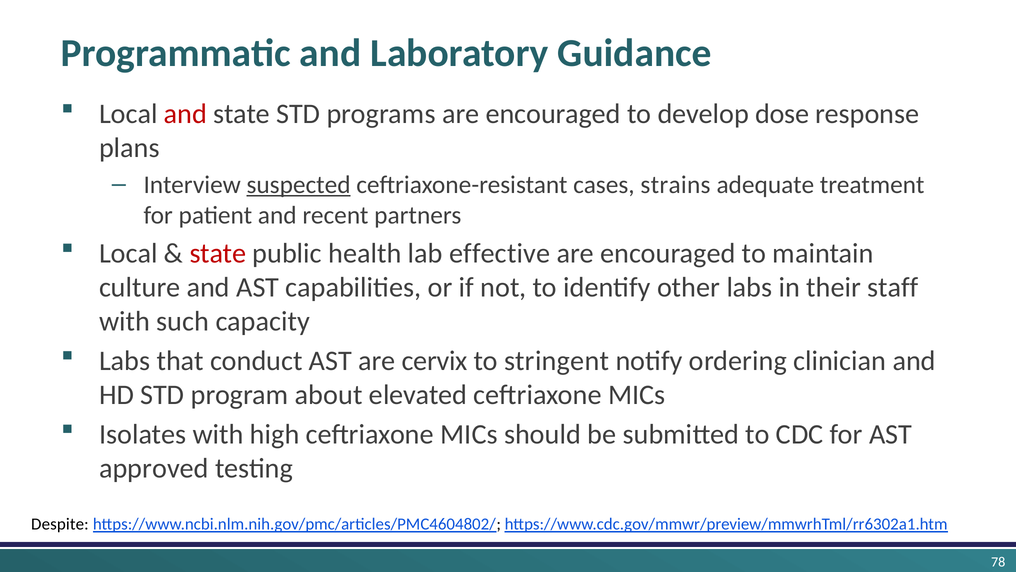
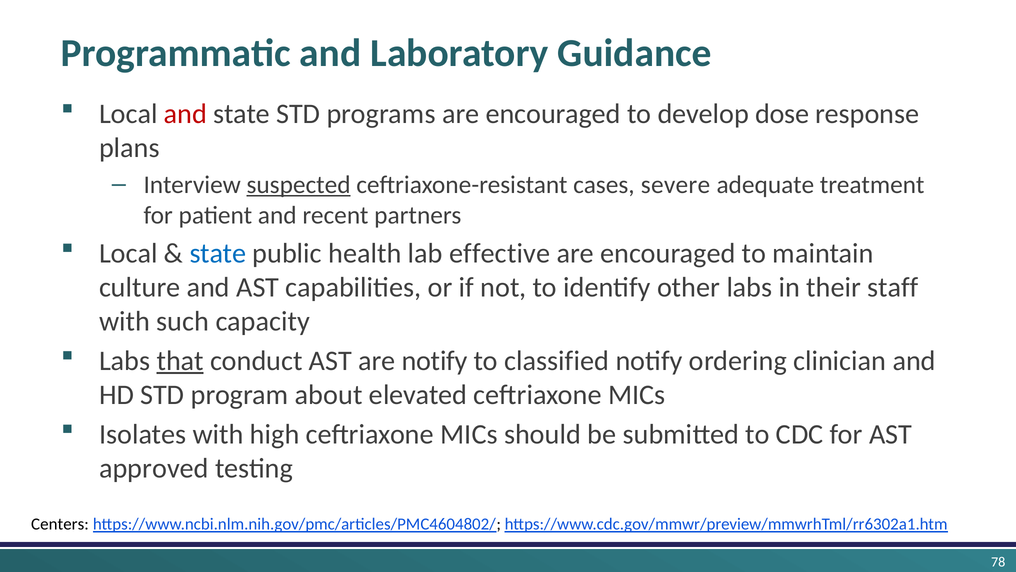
strains: strains -> severe (676, 185)
state colour: red -> blue (218, 253)
that underline: none -> present (180, 361)
are cervix: cervix -> notify (435, 361)
stringent: stringent -> classified (557, 361)
Despite: Despite -> Centers (60, 524)
